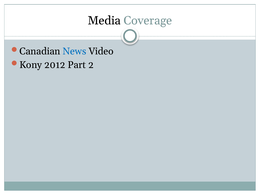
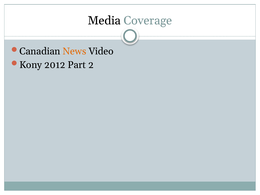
News colour: blue -> orange (74, 51)
